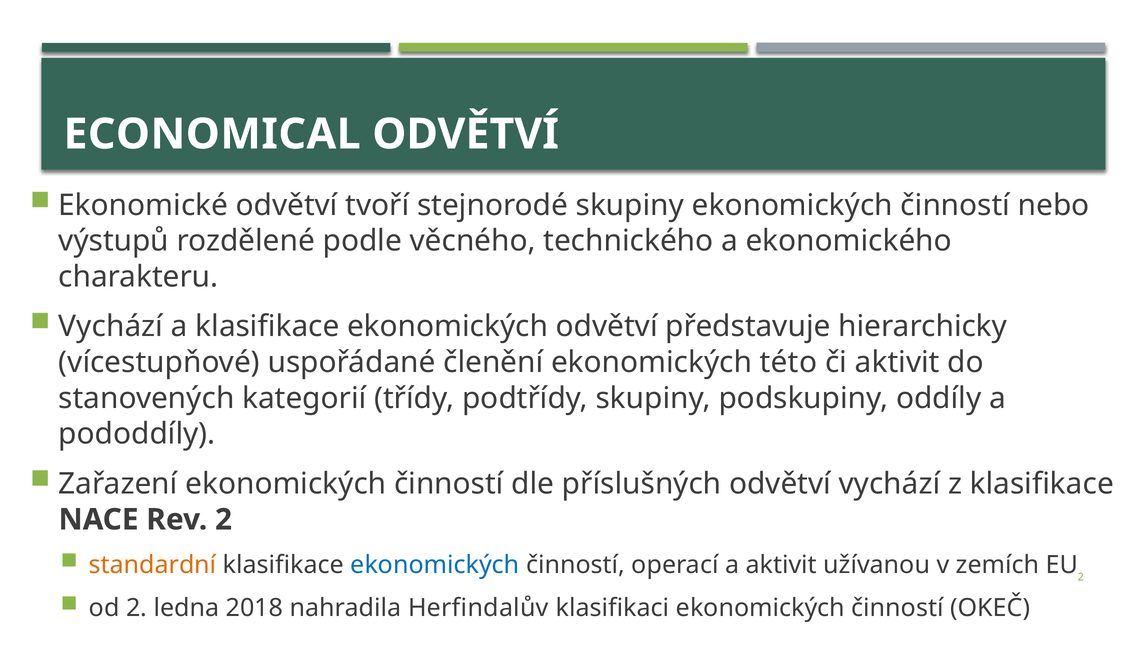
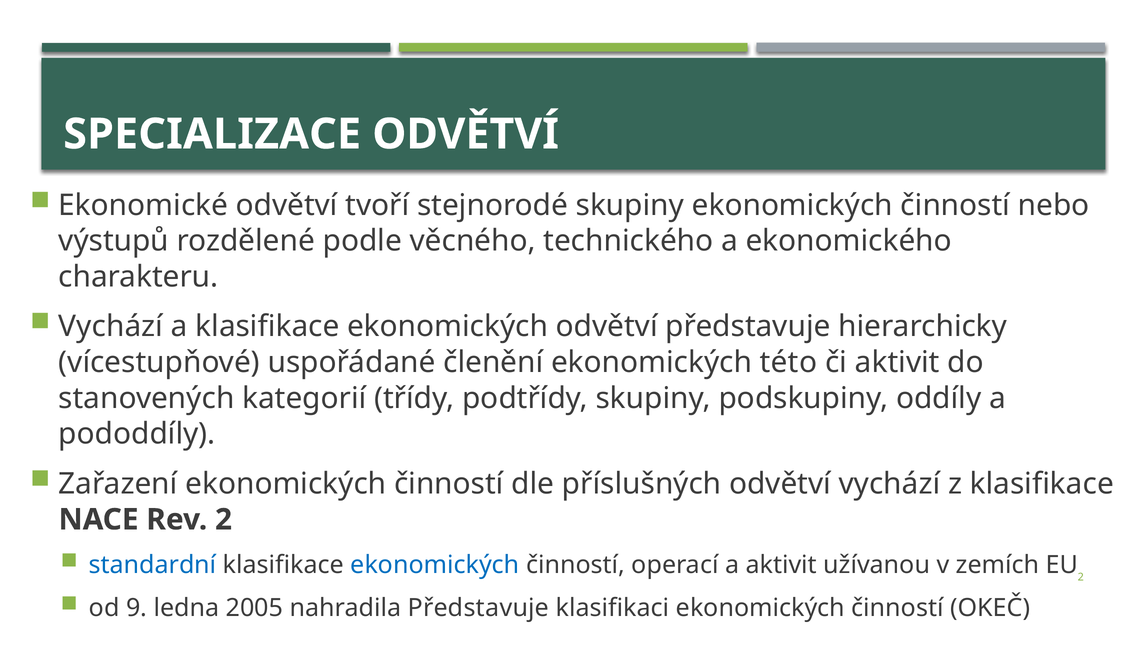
ECONOMICAL: ECONOMICAL -> SPECIALIZACE (212, 134)
standardní colour: orange -> blue (153, 565)
od 2: 2 -> 9 (137, 608)
2018: 2018 -> 2005 (254, 608)
nahradila Herfindalův: Herfindalův -> Představuje (478, 608)
